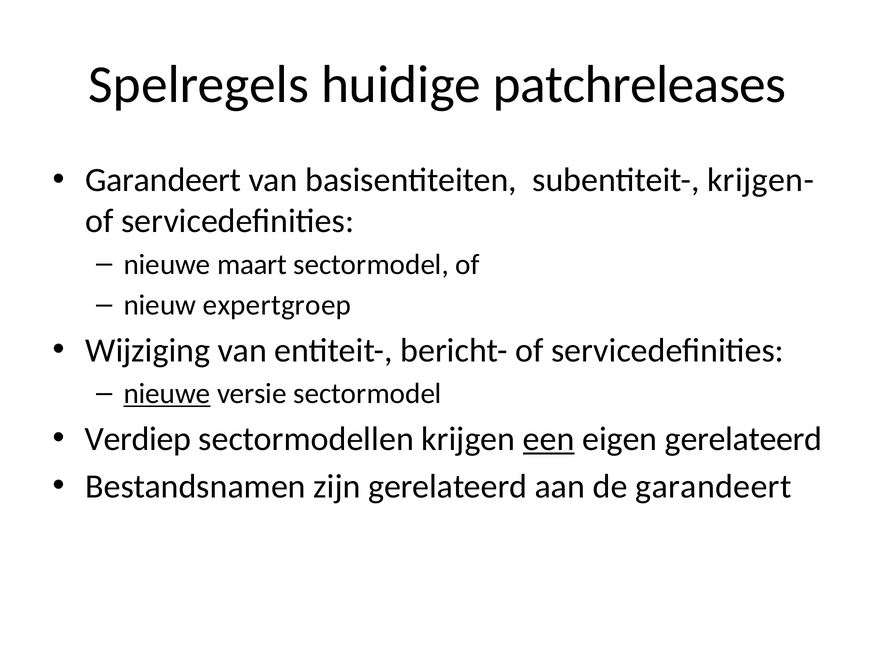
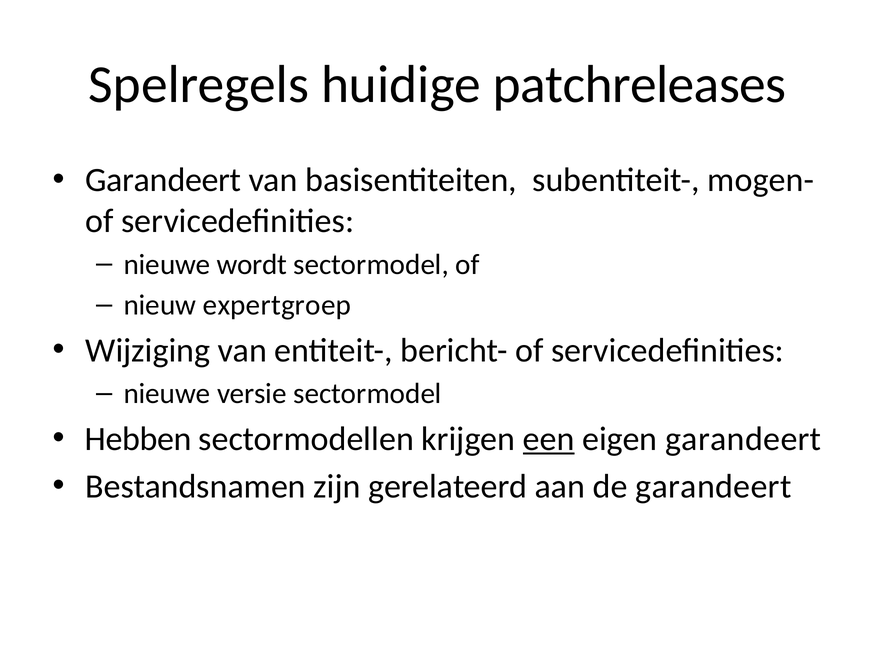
krijgen-: krijgen- -> mogen- (761, 180)
maart: maart -> wordt (252, 265)
nieuwe underline: present -> none (167, 394)
Verdiep: Verdiep -> Hebben (138, 439)
eigen gerelateerd: gerelateerd -> garandeert (743, 439)
